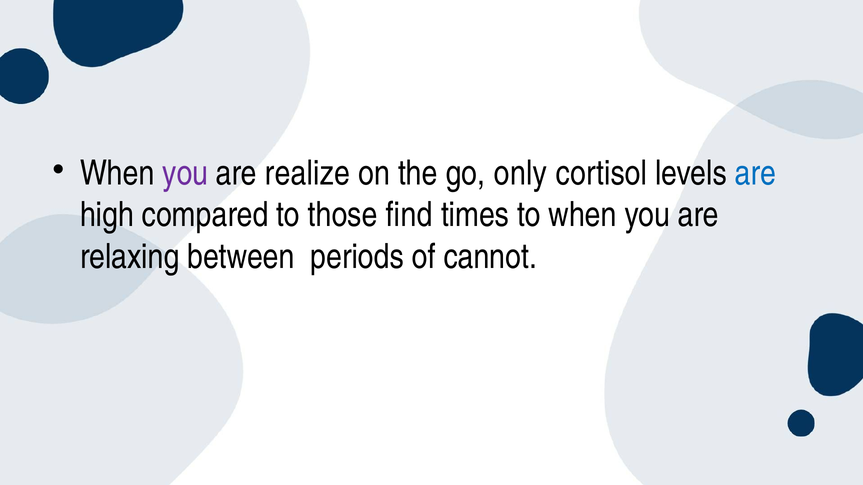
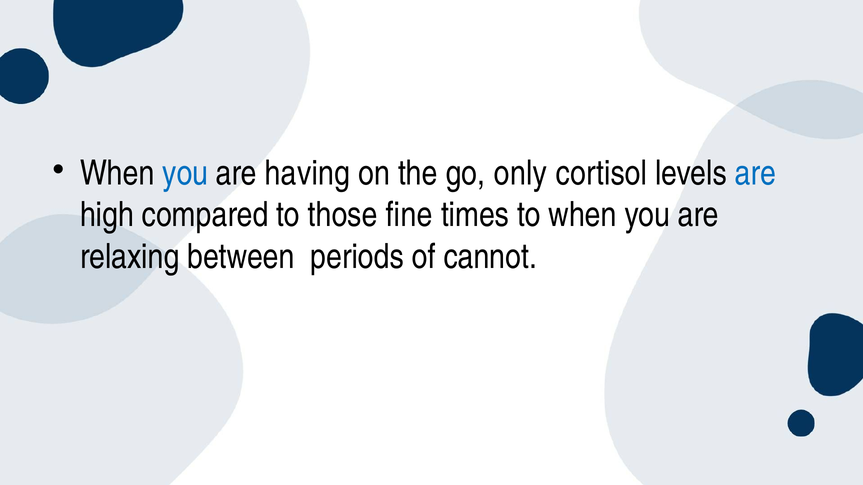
you colour: purple -> blue (185, 173)
realize: realize -> having (307, 173)
find: find -> fine (409, 215)
